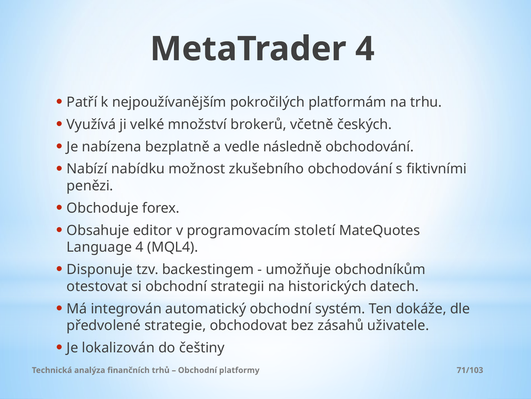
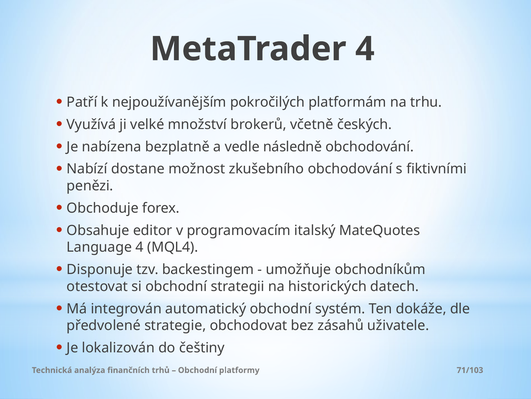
nabídku: nabídku -> dostane (138, 169)
století: století -> italský (315, 230)
